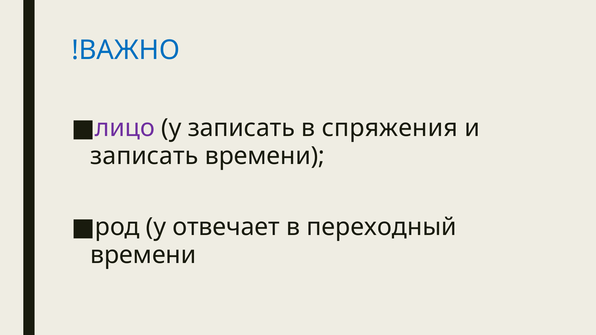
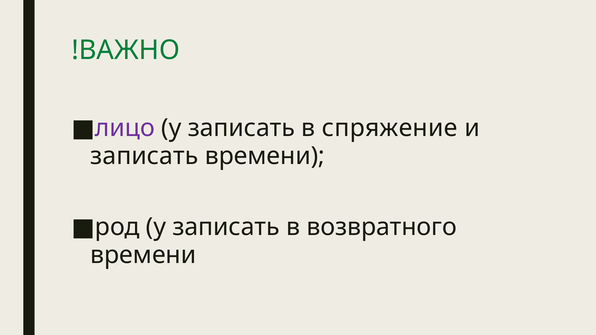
!ВАЖНО colour: blue -> green (126, 50)
спряжения: спряжения -> спряжение (390, 128)
род у отвечает: отвечает -> записать (226, 227)
переходный: переходный -> возвратного (382, 227)
